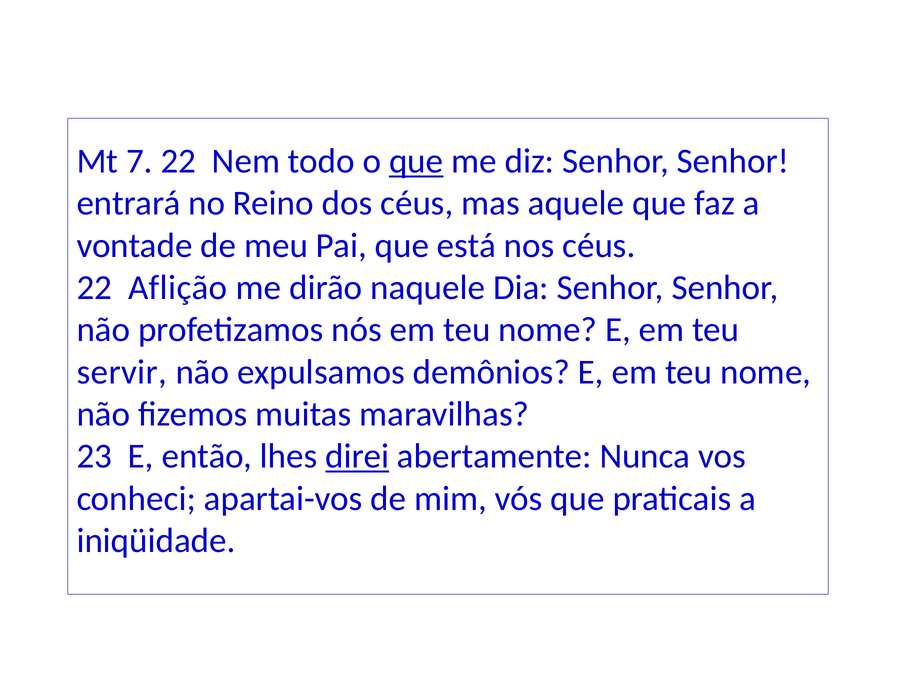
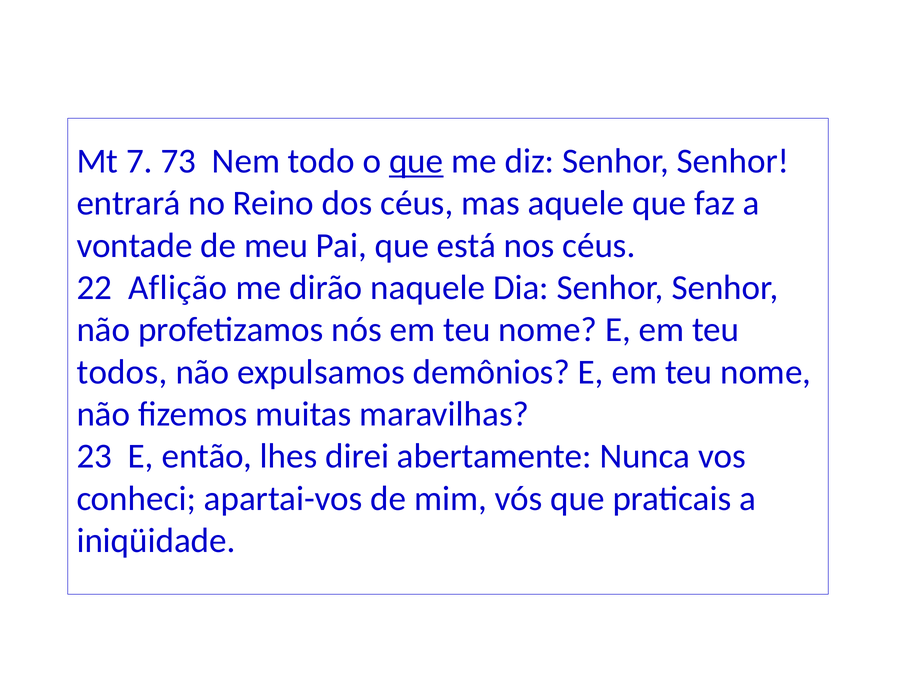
7 22: 22 -> 73 (178, 161)
servir: servir -> todos (122, 372)
direi underline: present -> none (357, 456)
